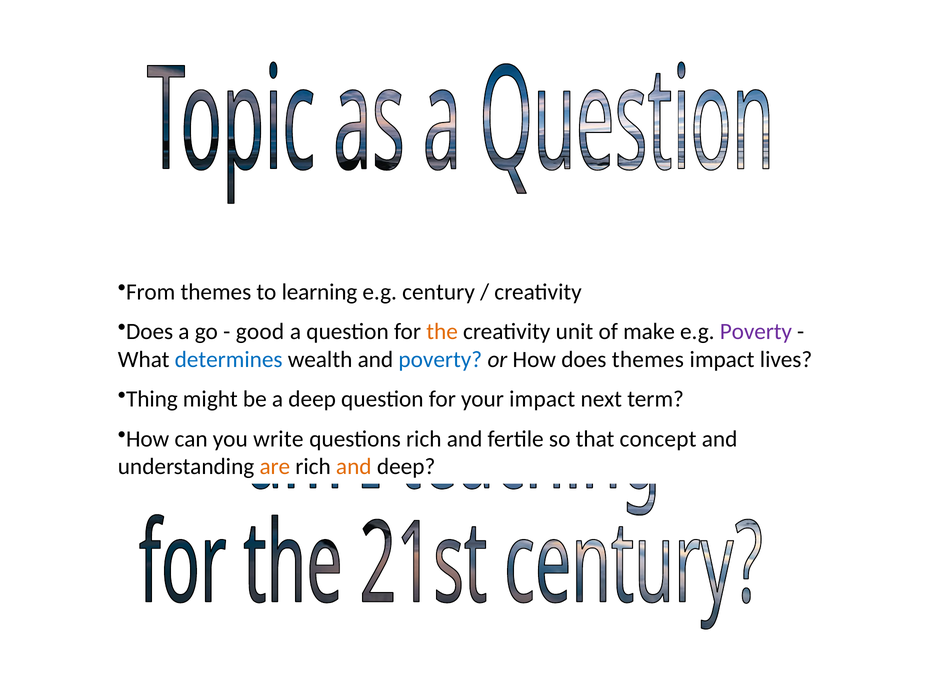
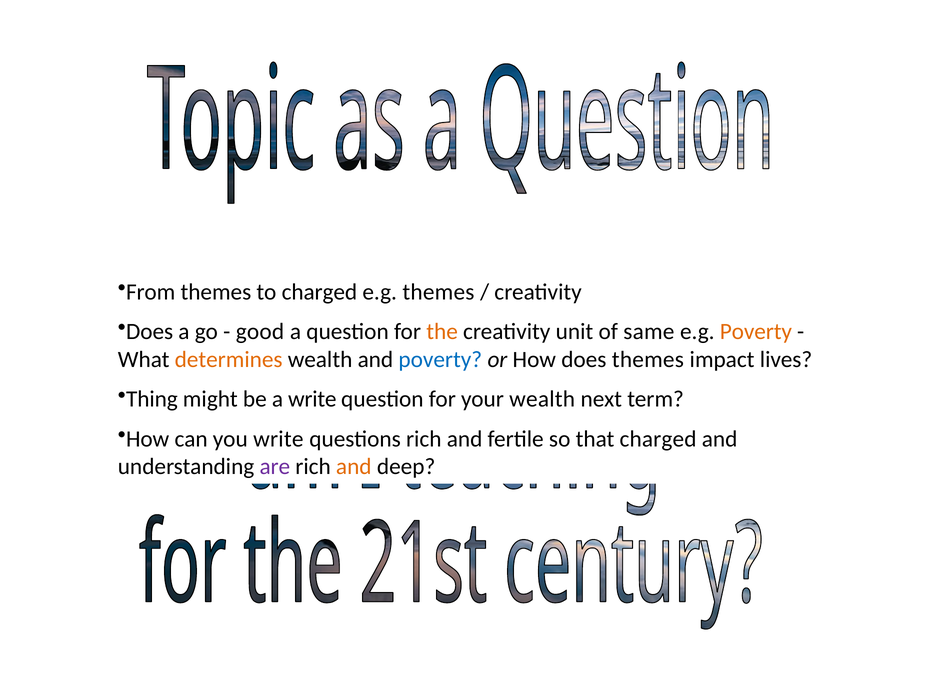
to learning: learning -> charged (319, 292)
e.g century: century -> themes (438, 292)
make: make -> same (649, 332)
Poverty colour: purple -> orange (756, 332)
determines colour: blue -> orange (229, 360)
a deep: deep -> write (312, 399)
your impact: impact -> wealth (542, 399)
that concept: concept -> charged (658, 439)
are colour: orange -> purple (275, 467)
